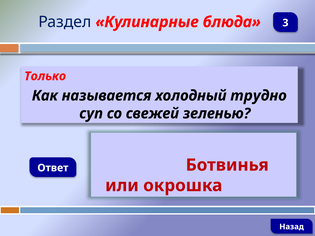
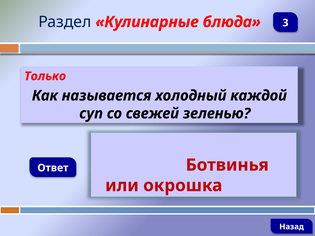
трудно: трудно -> каждой (259, 96)
